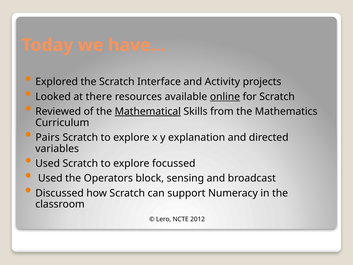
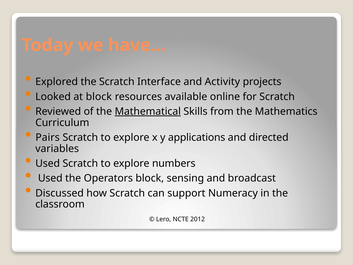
at there: there -> block (99, 97)
online underline: present -> none (225, 97)
explanation: explanation -> applications (197, 137)
focussed: focussed -> numbers (174, 163)
